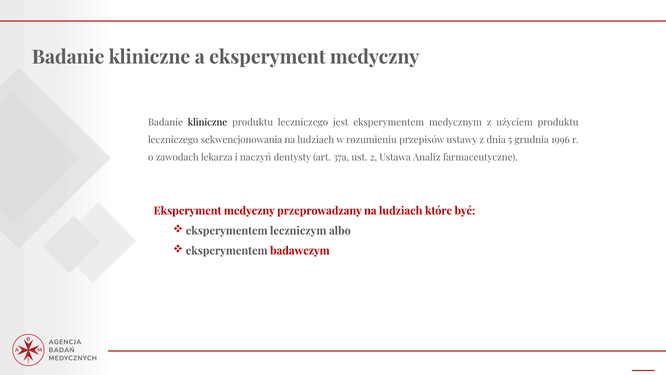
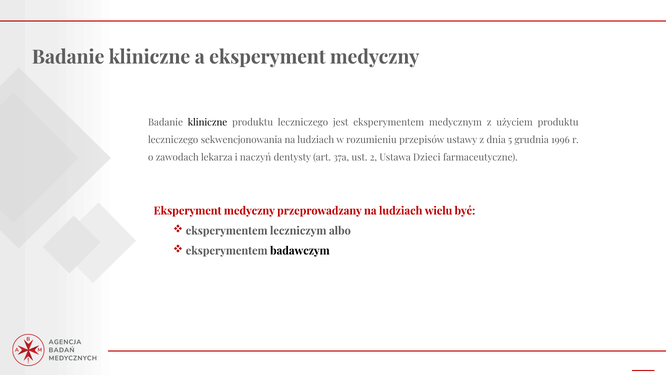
Analiz: Analiz -> Dzieci (427, 157)
które: które -> wielu (439, 211)
badawczym colour: red -> black (300, 251)
